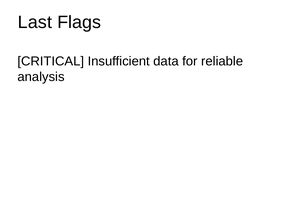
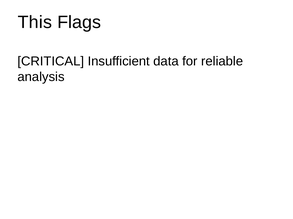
Last: Last -> This (35, 22)
